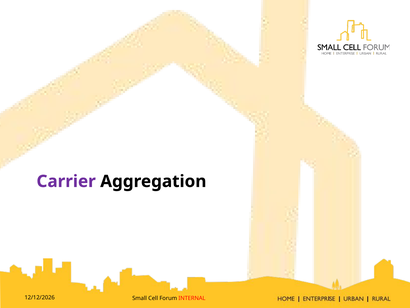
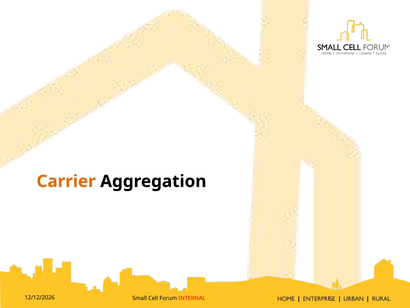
Carrier colour: purple -> orange (66, 181)
